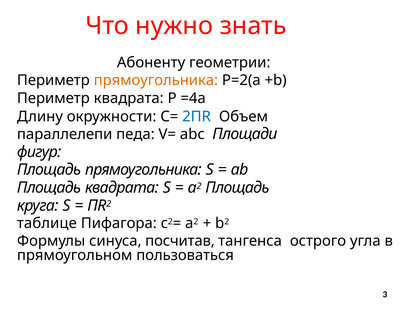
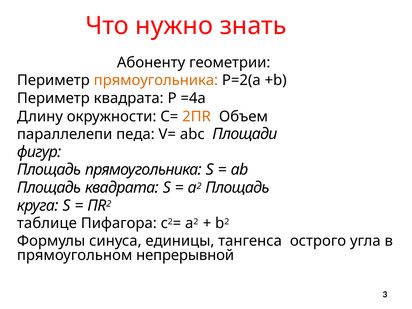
2ПR colour: blue -> orange (197, 117)
посчитав: посчитав -> единицы (180, 241)
пользоваться: пользоваться -> непрерывной (185, 255)
